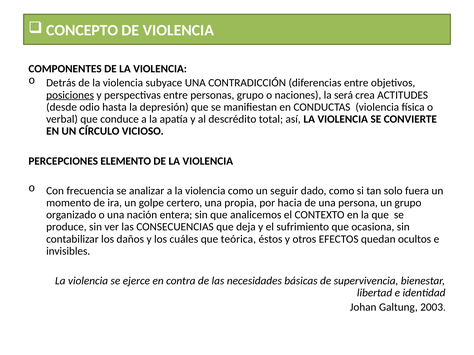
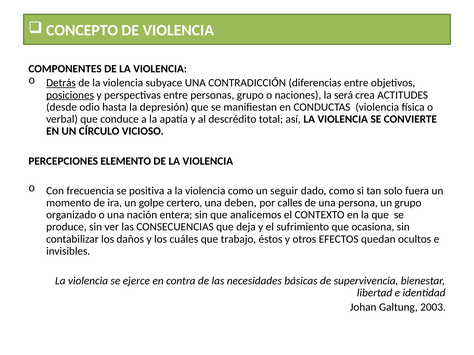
Detrás underline: none -> present (61, 83)
analizar: analizar -> positiva (147, 191)
propia: propia -> deben (241, 203)
hacia: hacia -> calles (290, 203)
teórica: teórica -> trabajo (238, 239)
